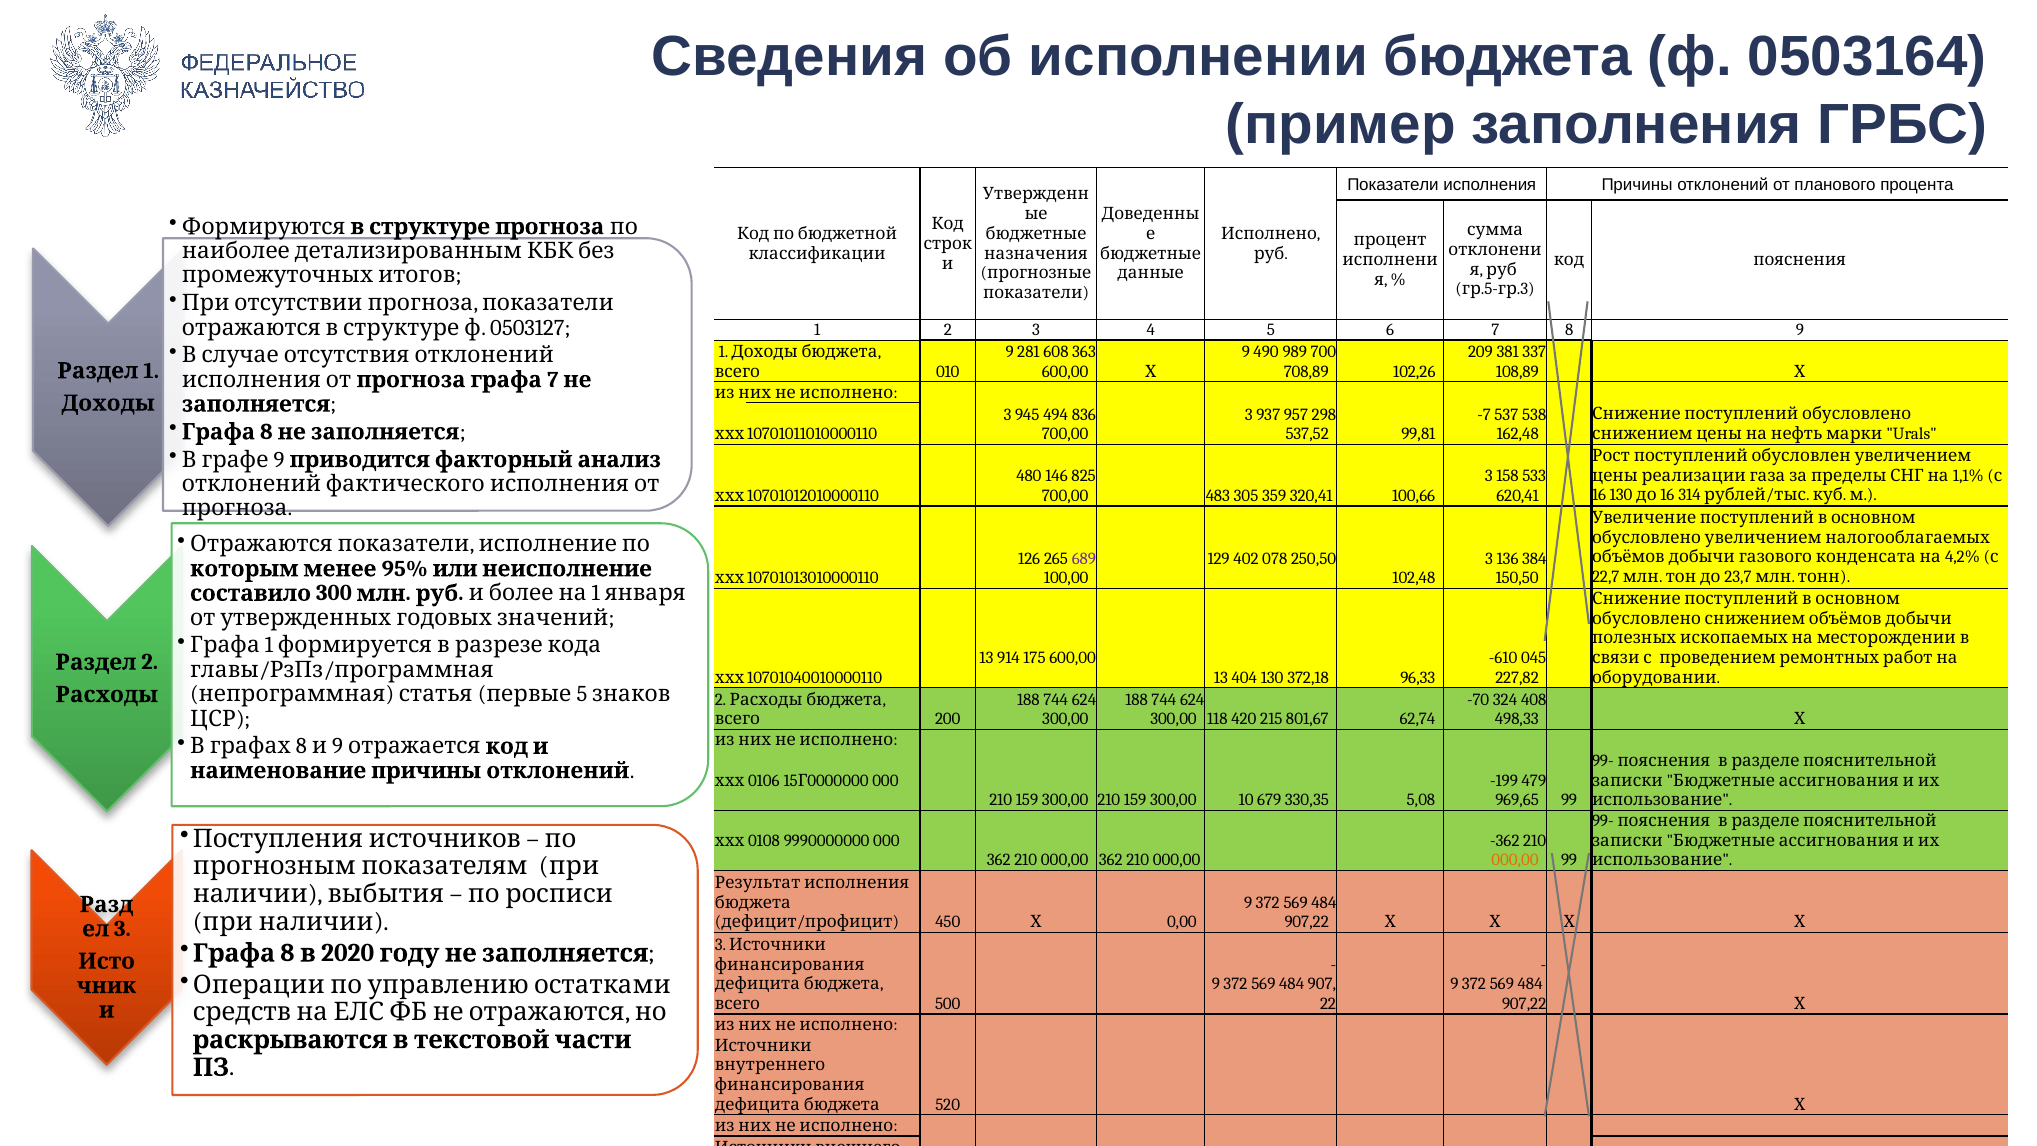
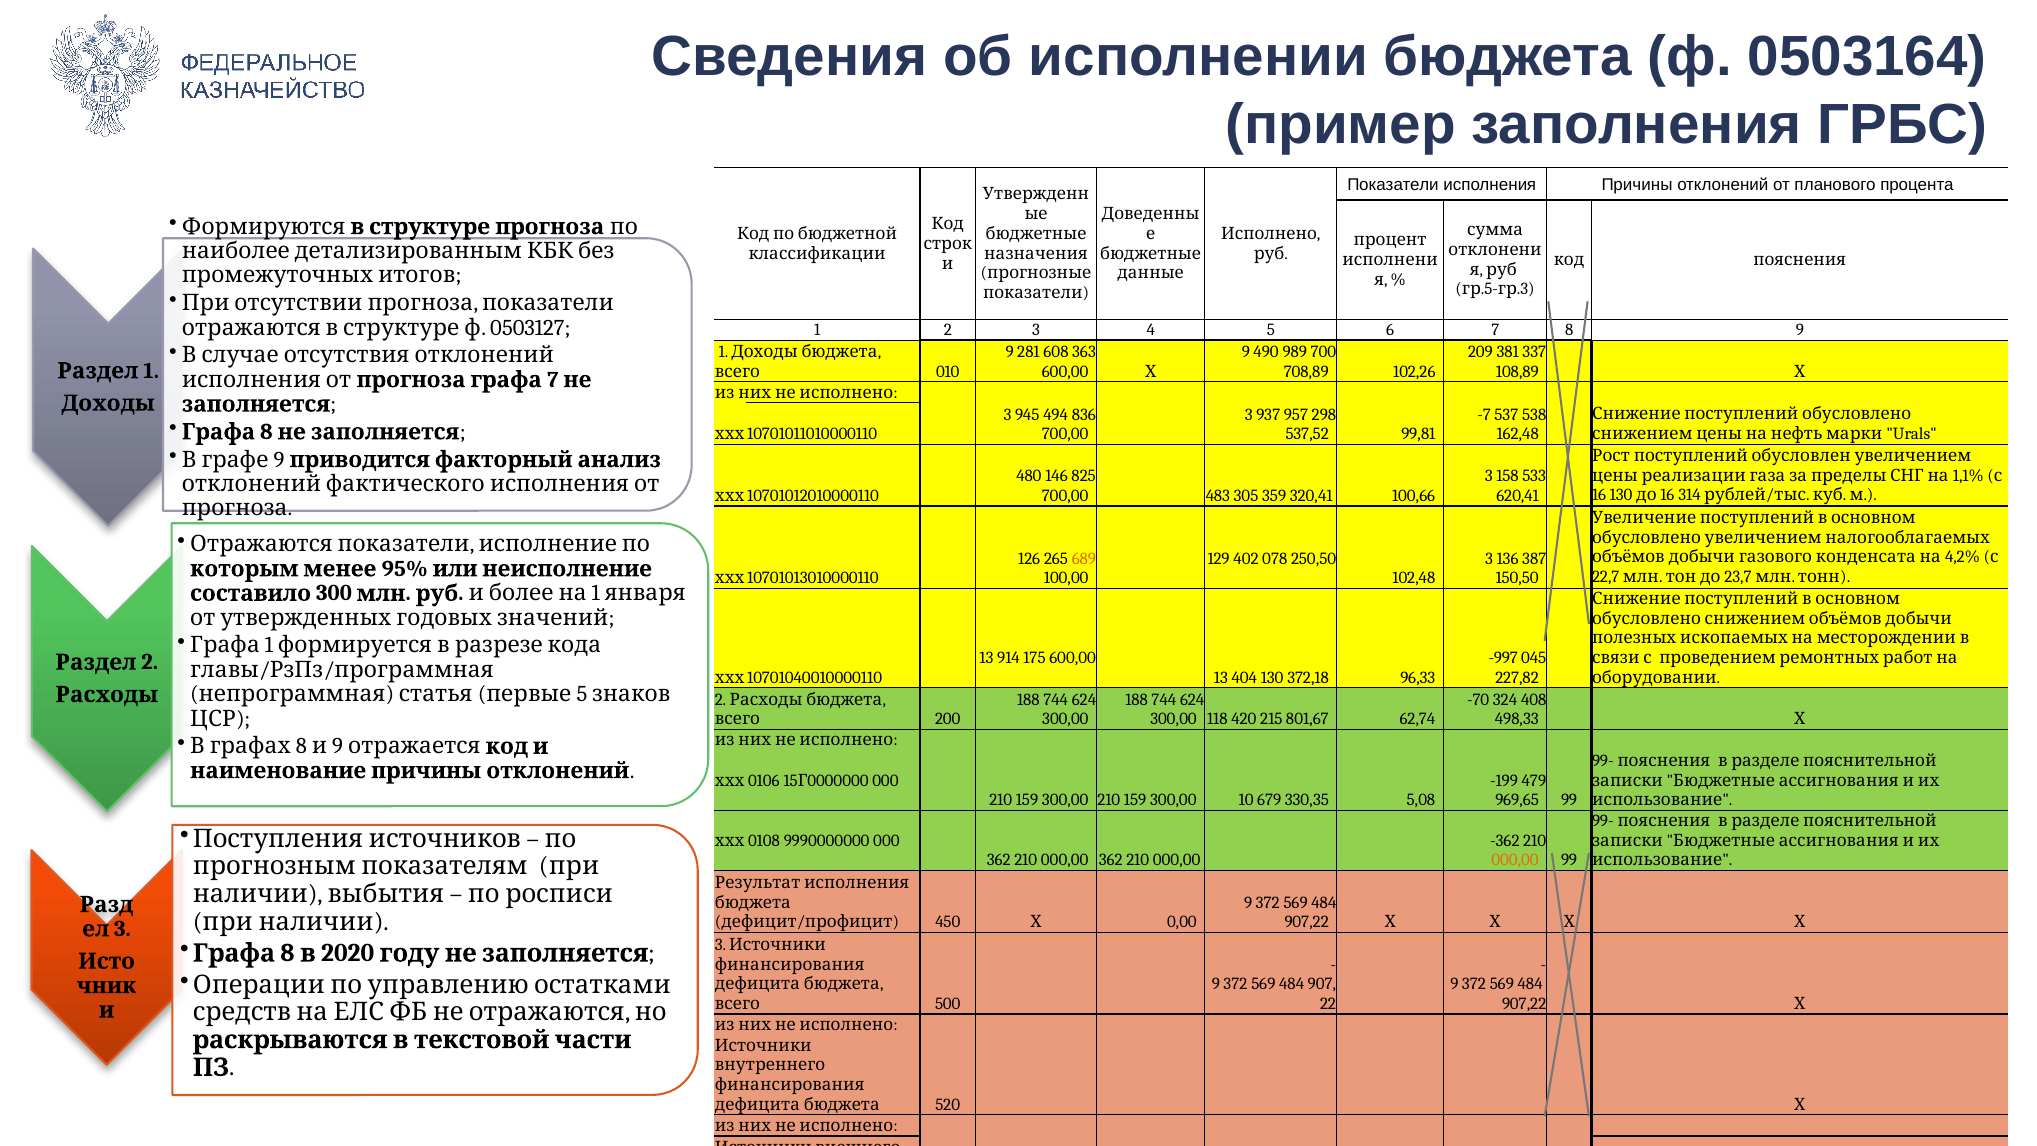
689 colour: purple -> orange (1084, 558)
384: 384 -> 387 (1534, 558)
-610: -610 -> -997 (1503, 658)
